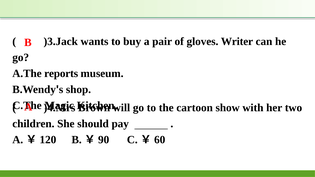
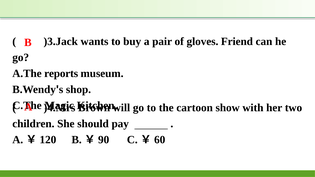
Writer: Writer -> Friend (237, 42)
